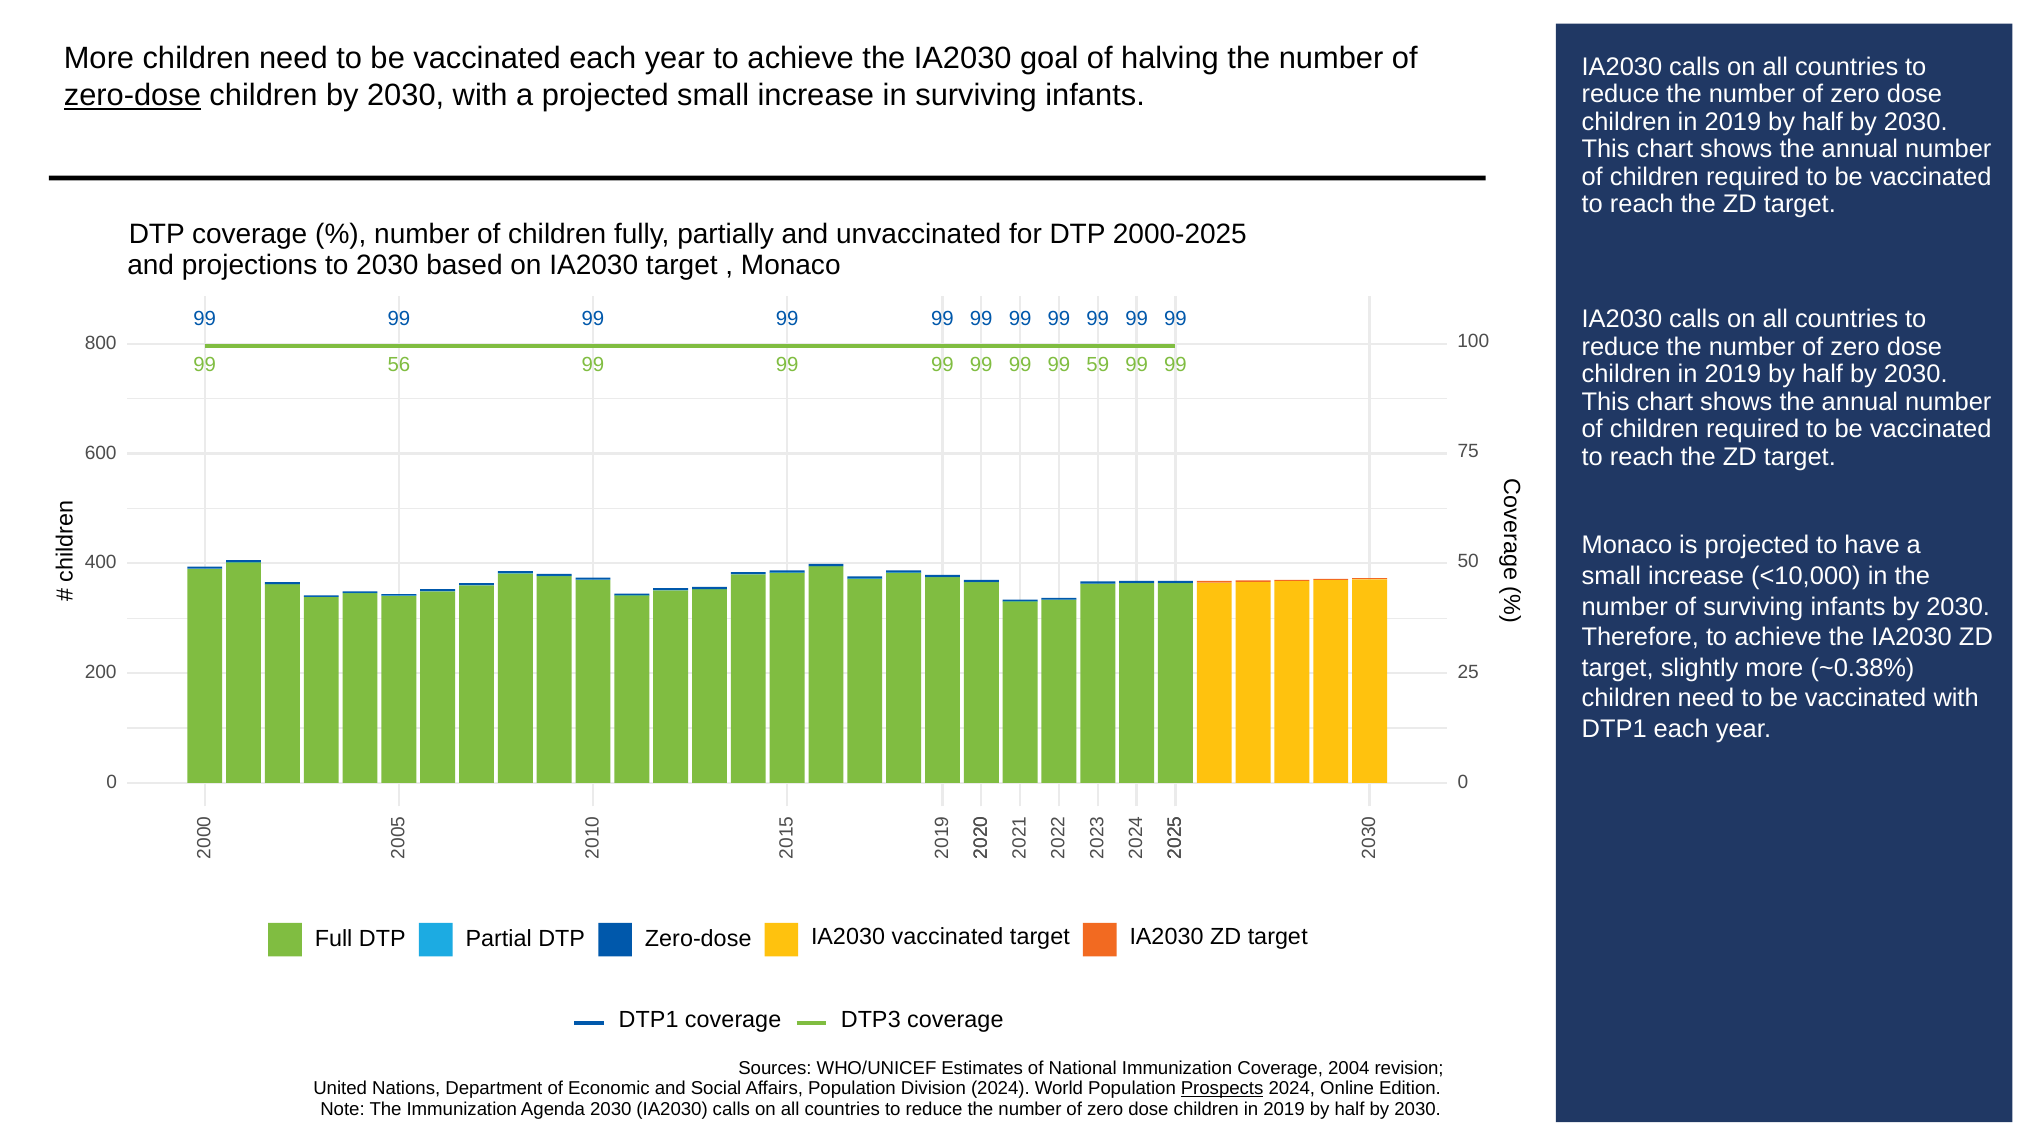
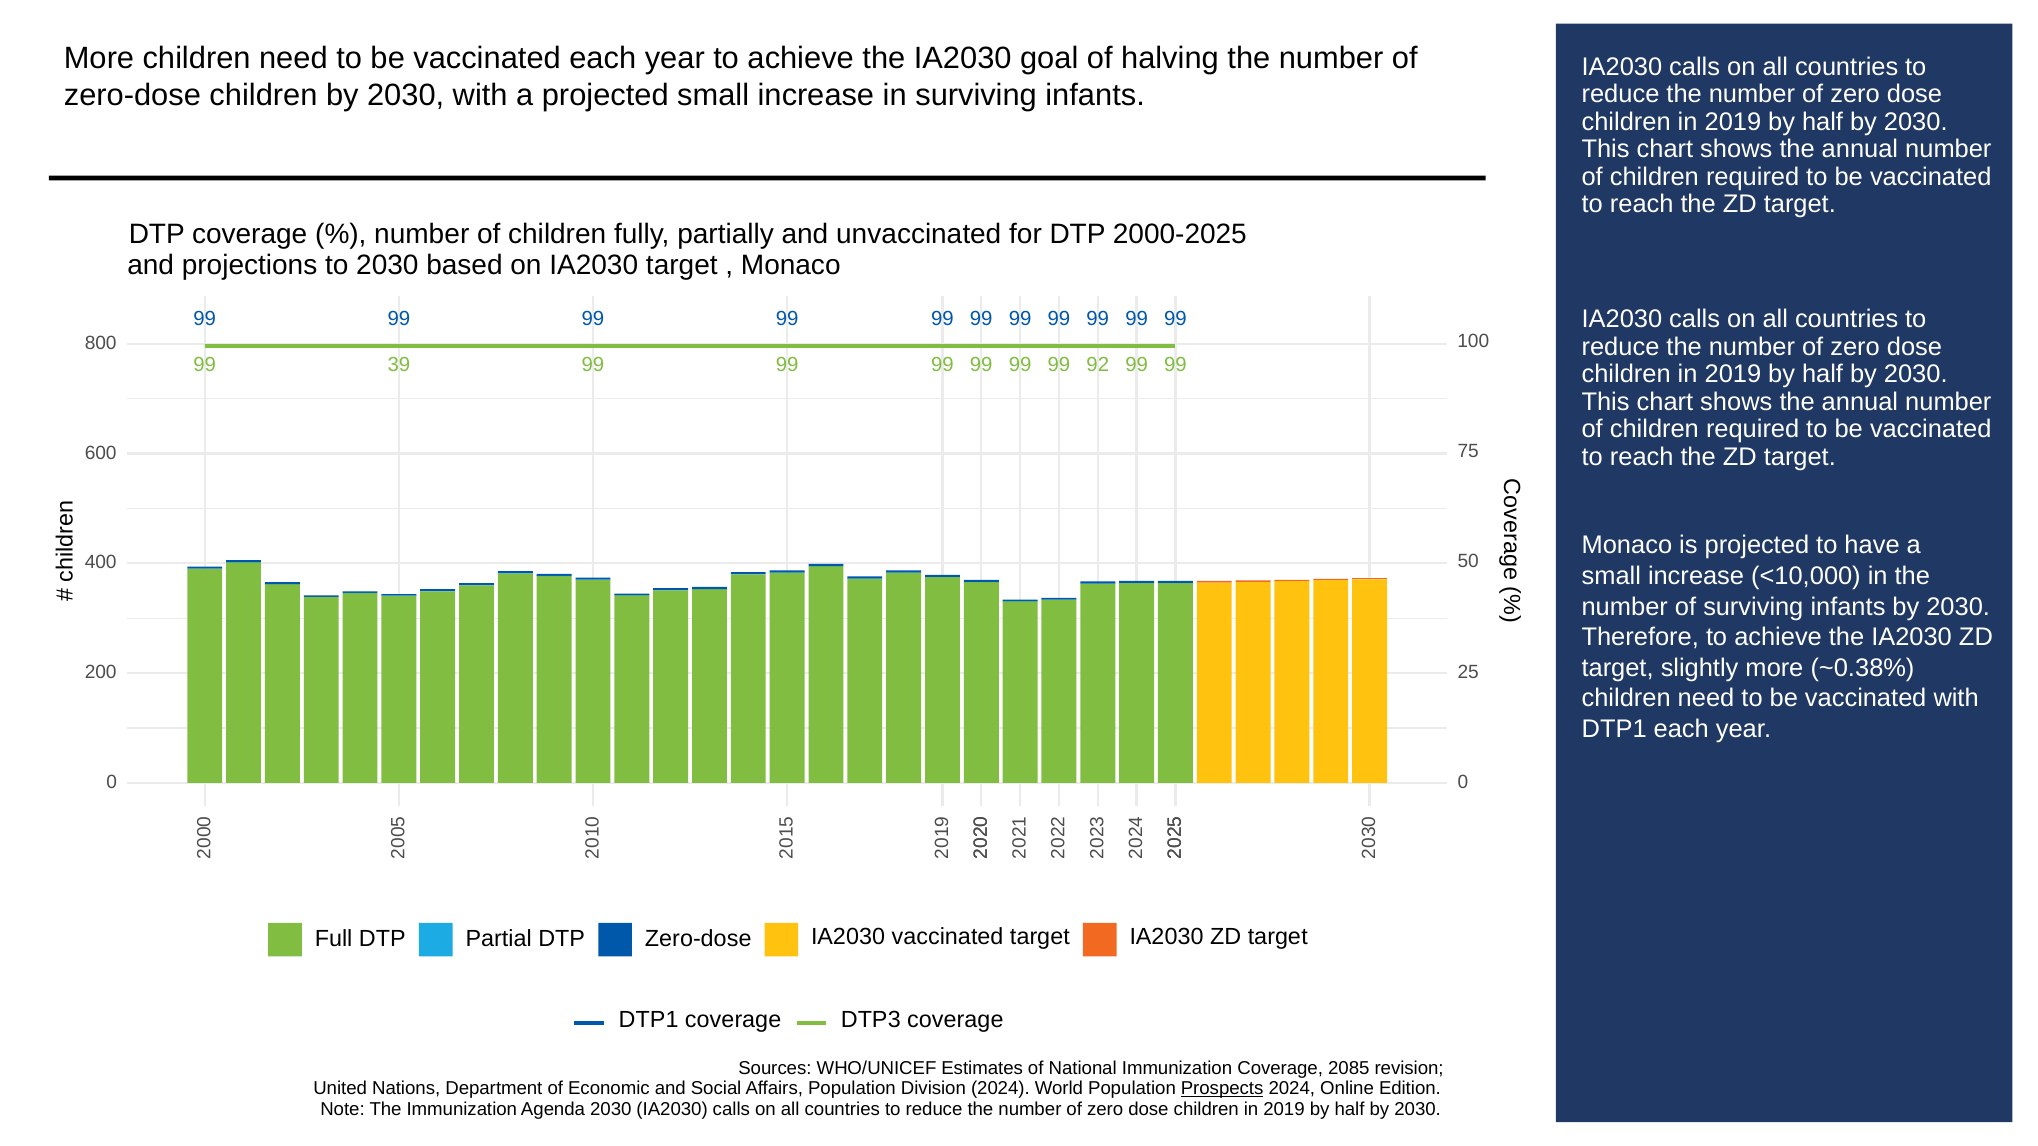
zero-dose underline: present -> none (132, 96)
56: 56 -> 39 (399, 365)
59: 59 -> 92 (1098, 365)
2004: 2004 -> 2085 (1349, 1069)
